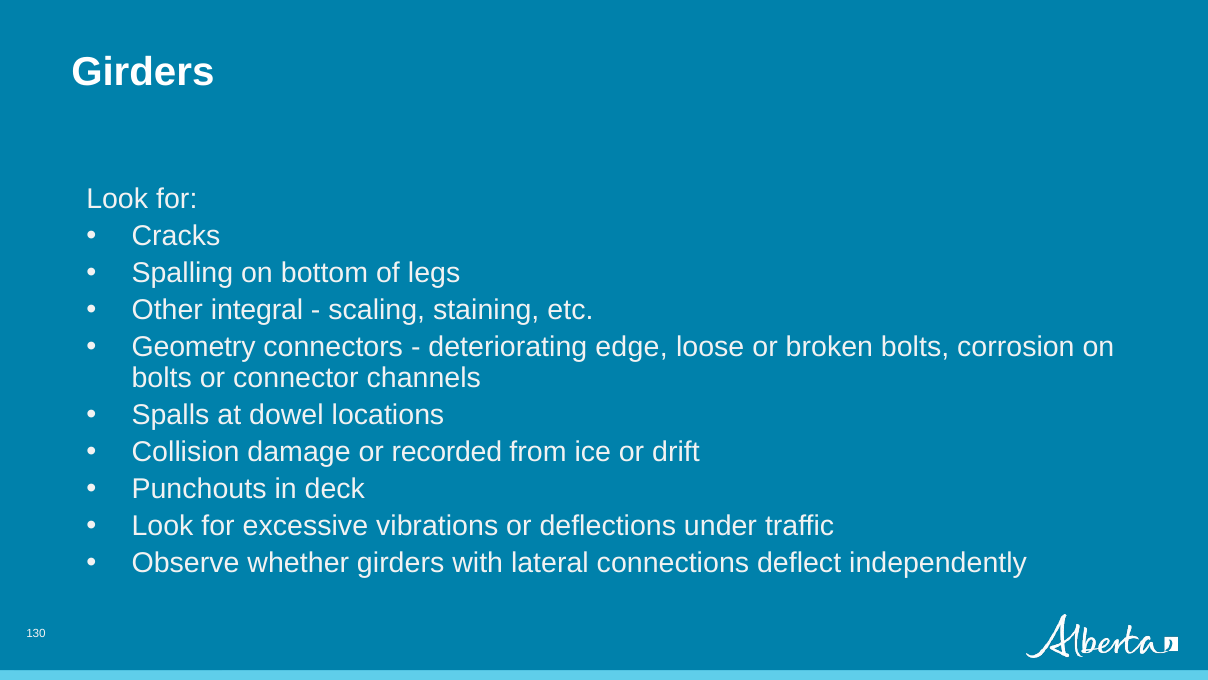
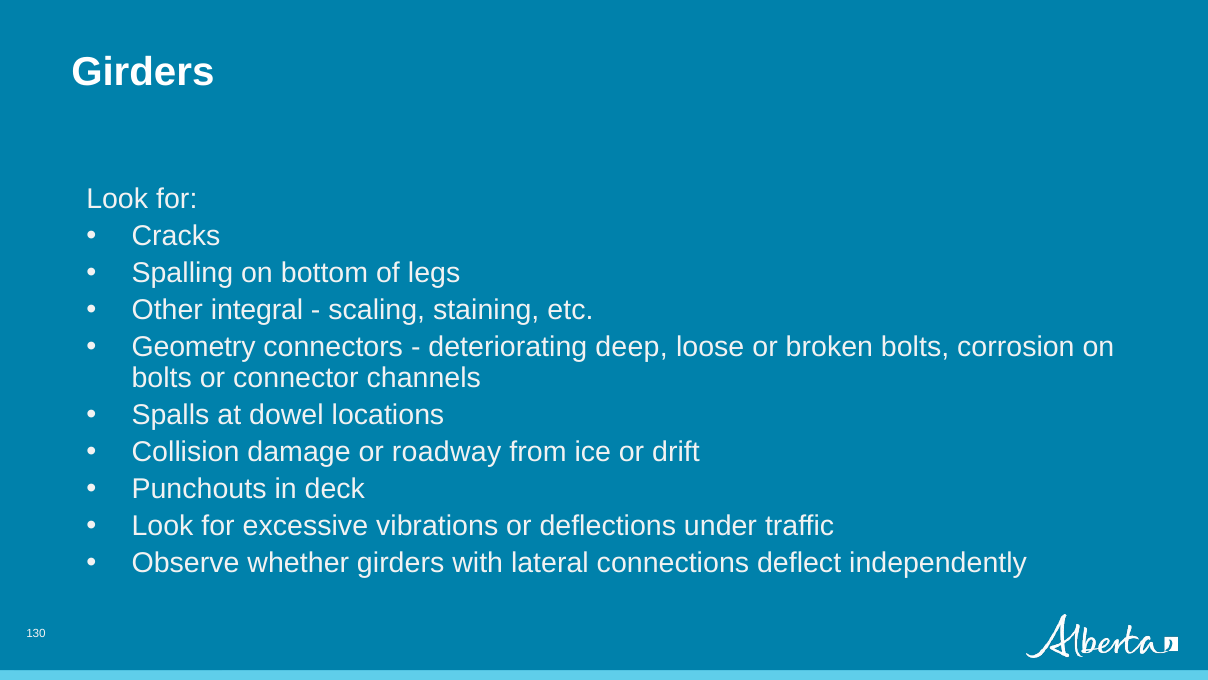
edge: edge -> deep (632, 347)
recorded: recorded -> roadway (447, 452)
